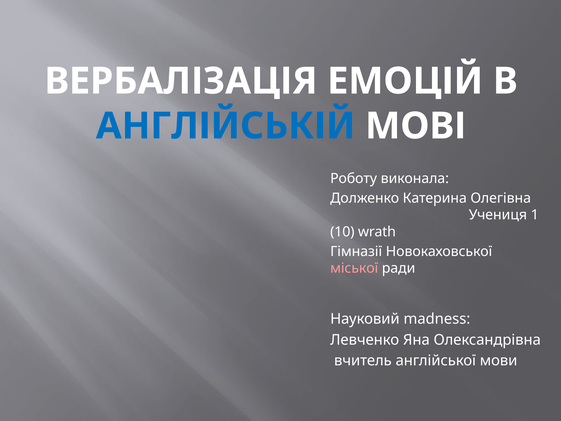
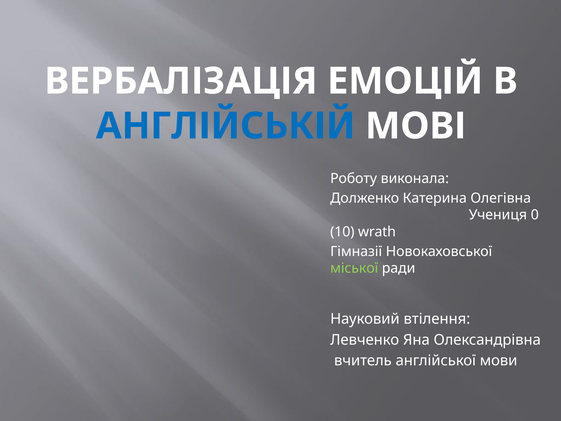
1: 1 -> 0 (535, 215)
міської colour: pink -> light green (354, 268)
madness: madness -> втілення (437, 319)
